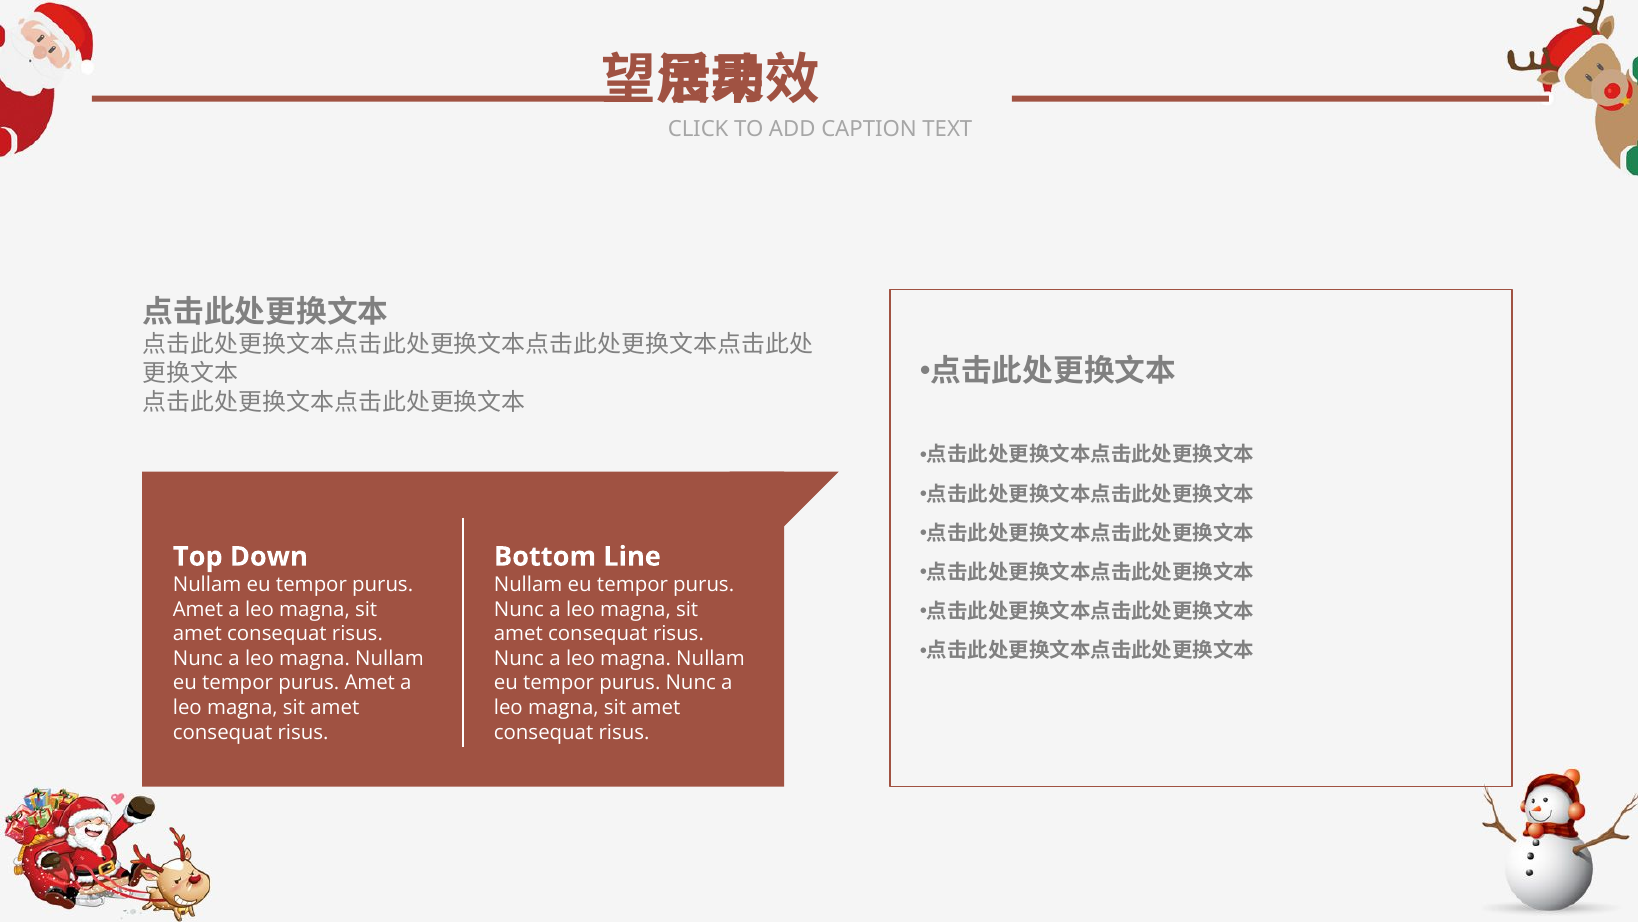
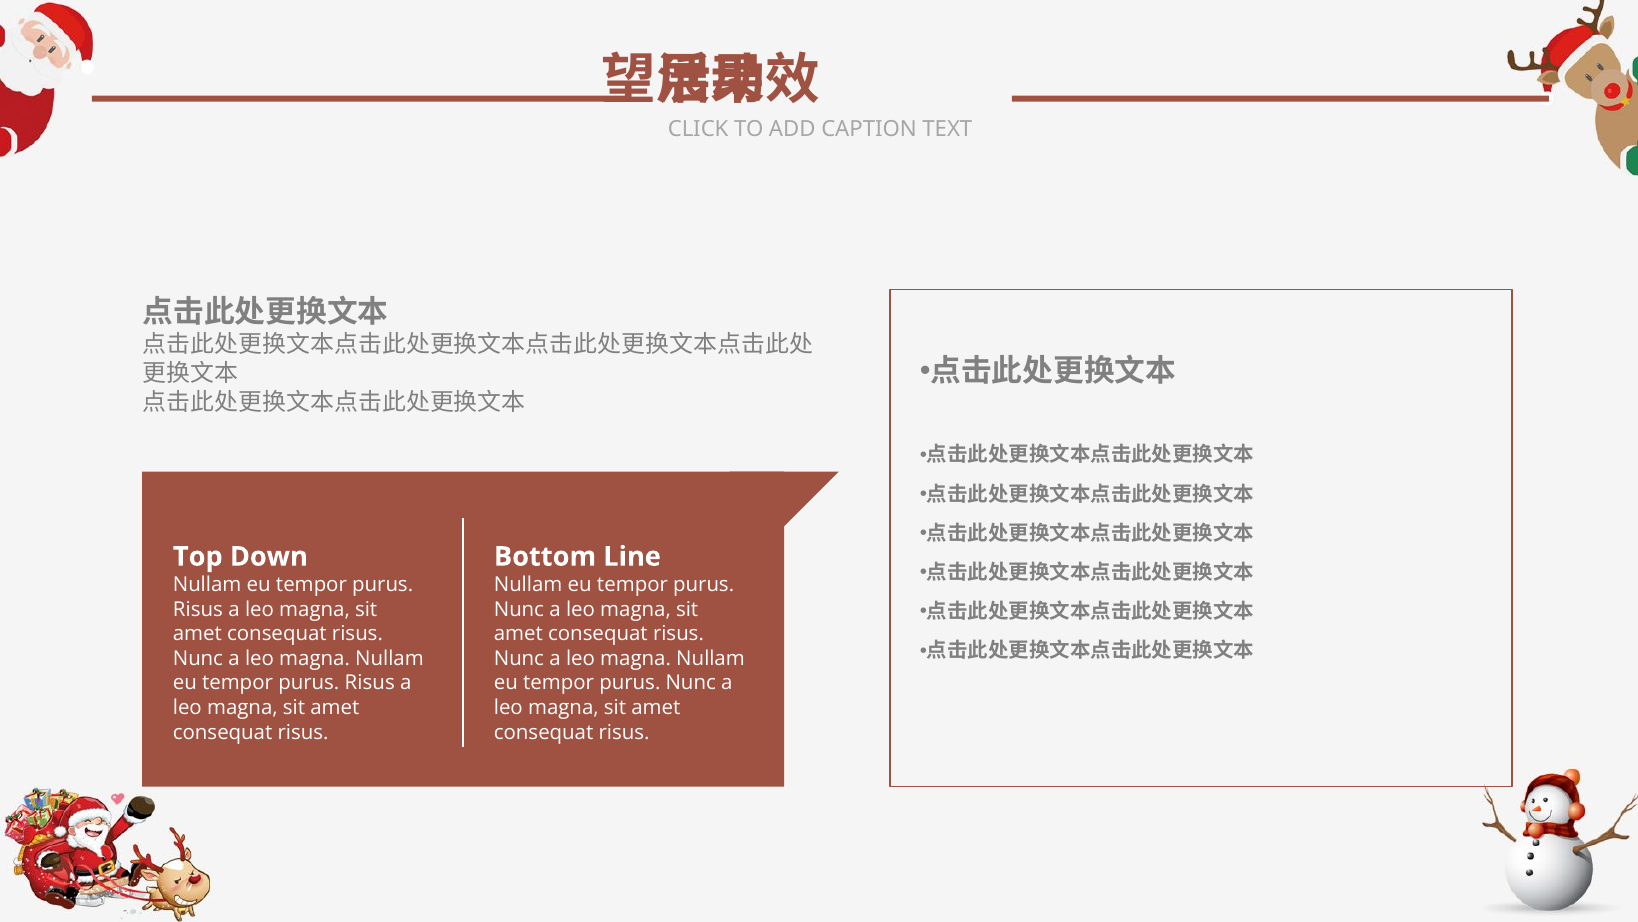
Amet: Amet -> Risus (198, 609)
Amet: Amet -> Risus (370, 683)
